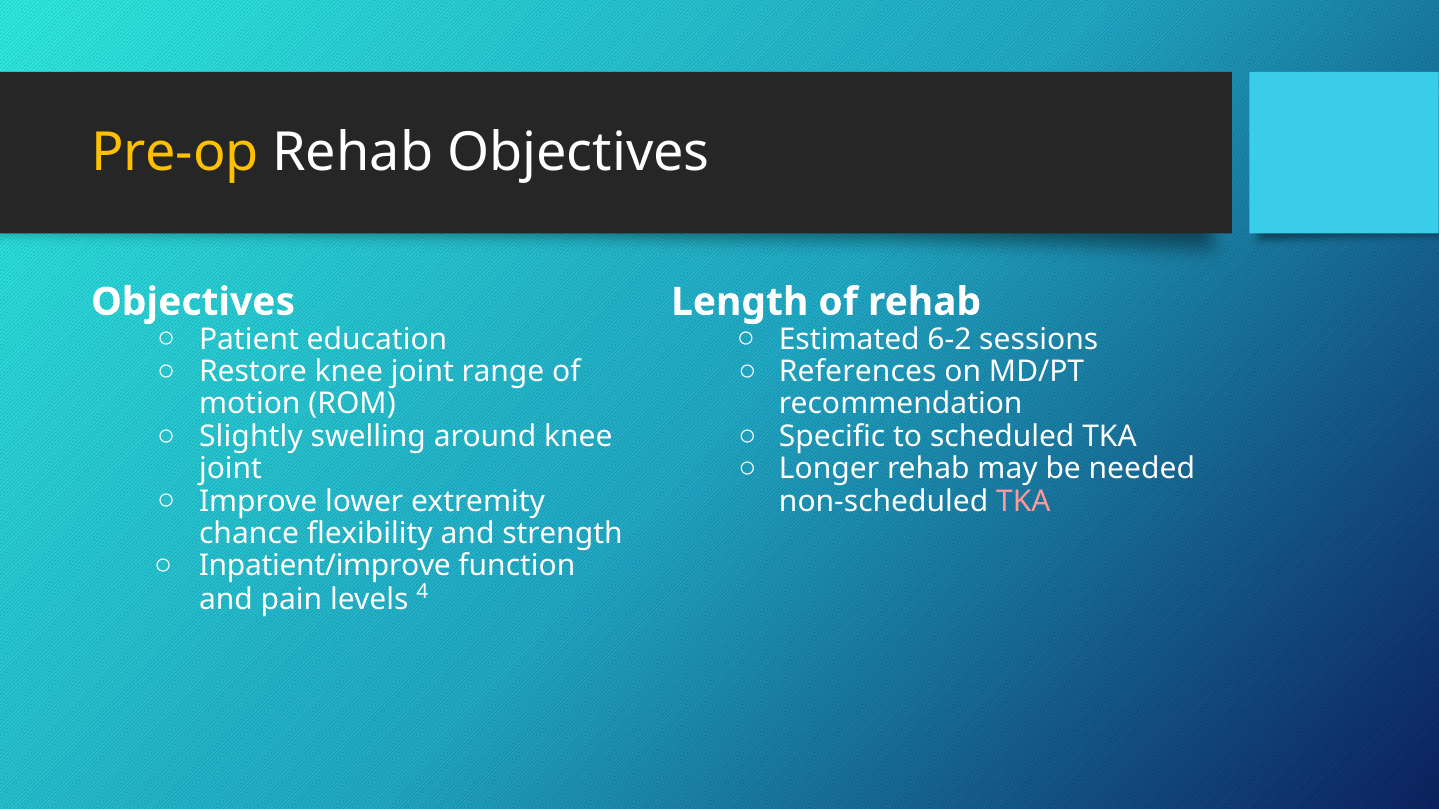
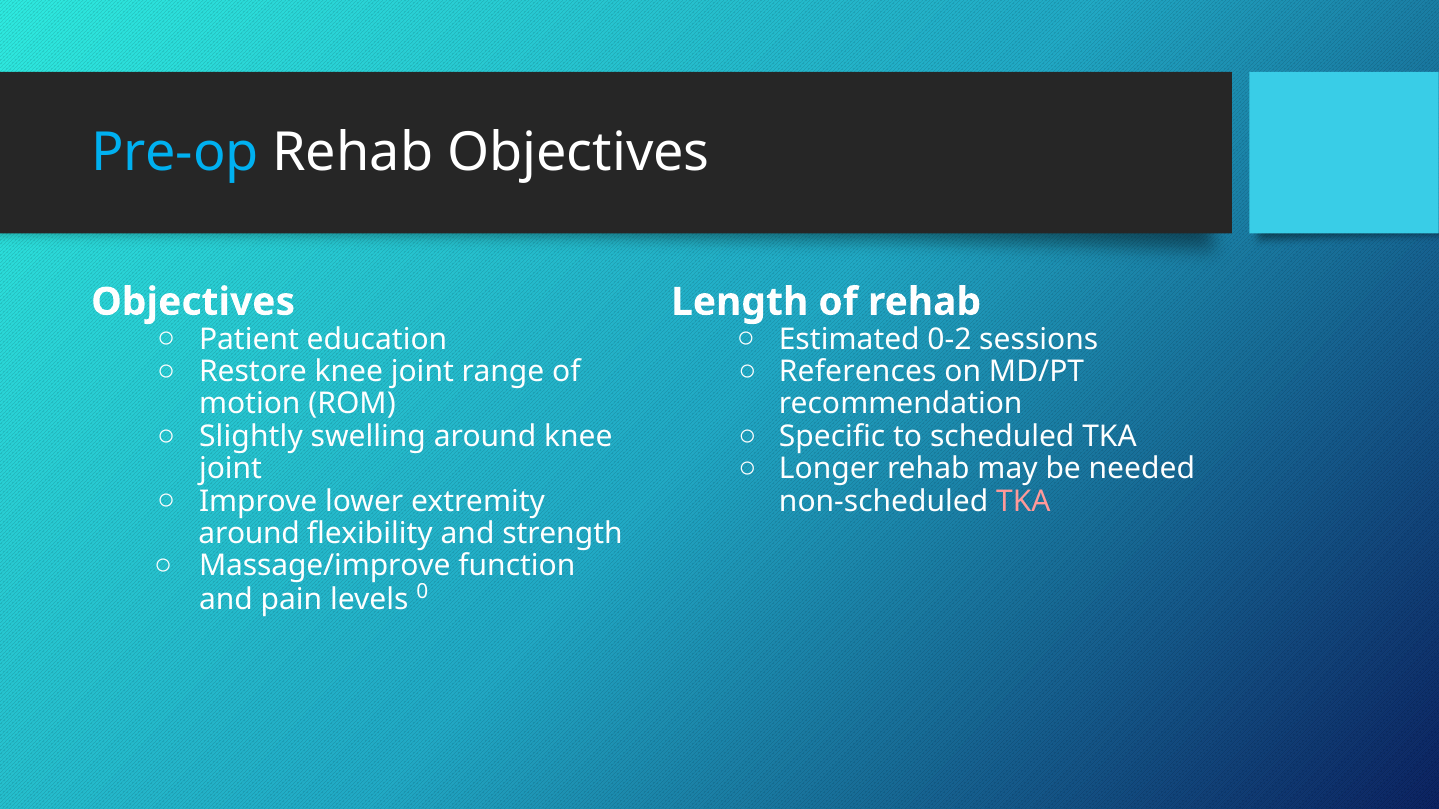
Pre-op colour: yellow -> light blue (175, 152)
6-2: 6-2 -> 0-2 (949, 339)
chance: chance -> around (249, 534)
Inpatient/improve: Inpatient/improve -> Massage/improve (325, 566)
4: 4 -> 0 (422, 592)
